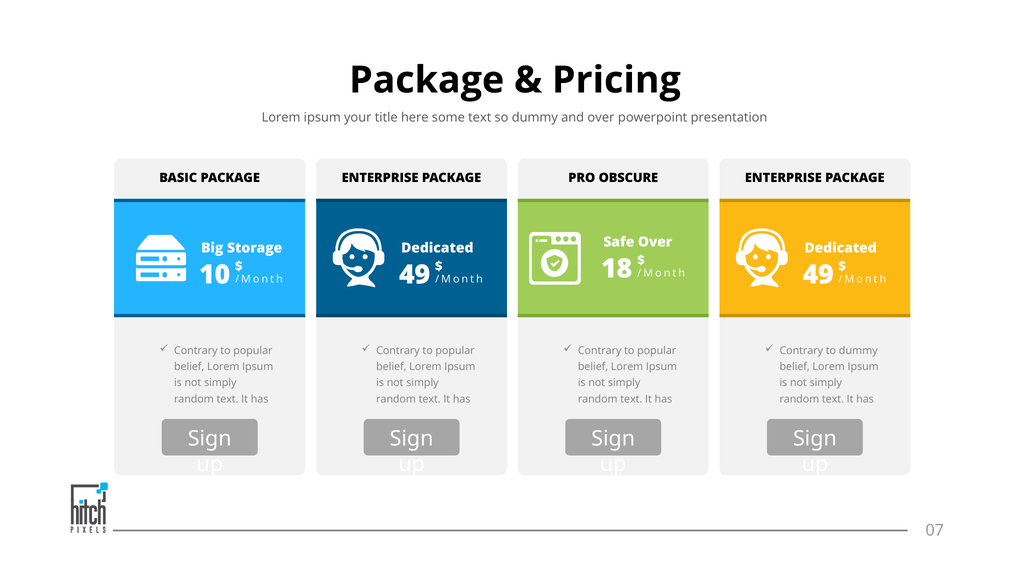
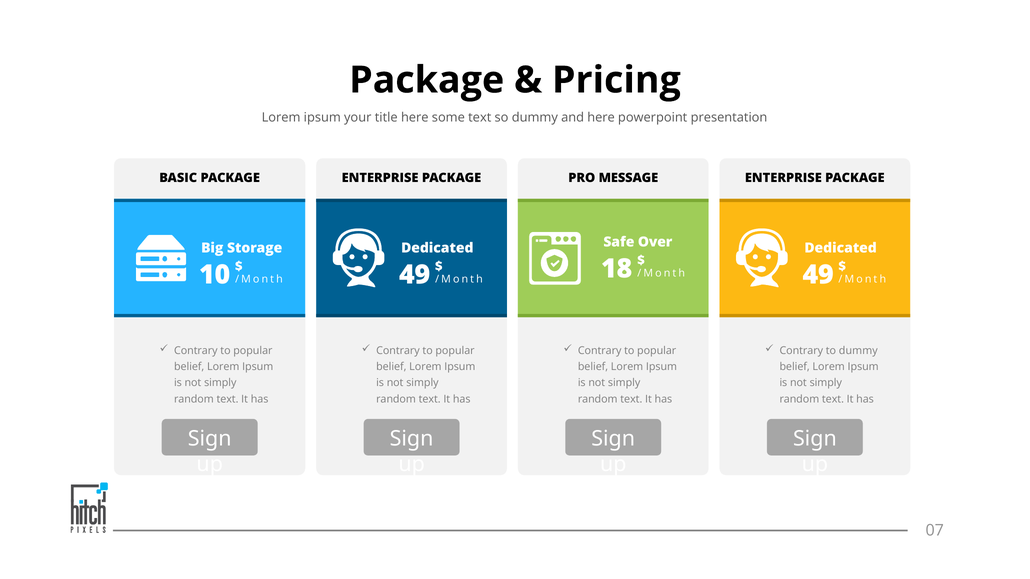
and over: over -> here (601, 118)
OBSCURE: OBSCURE -> MESSAGE (628, 178)
